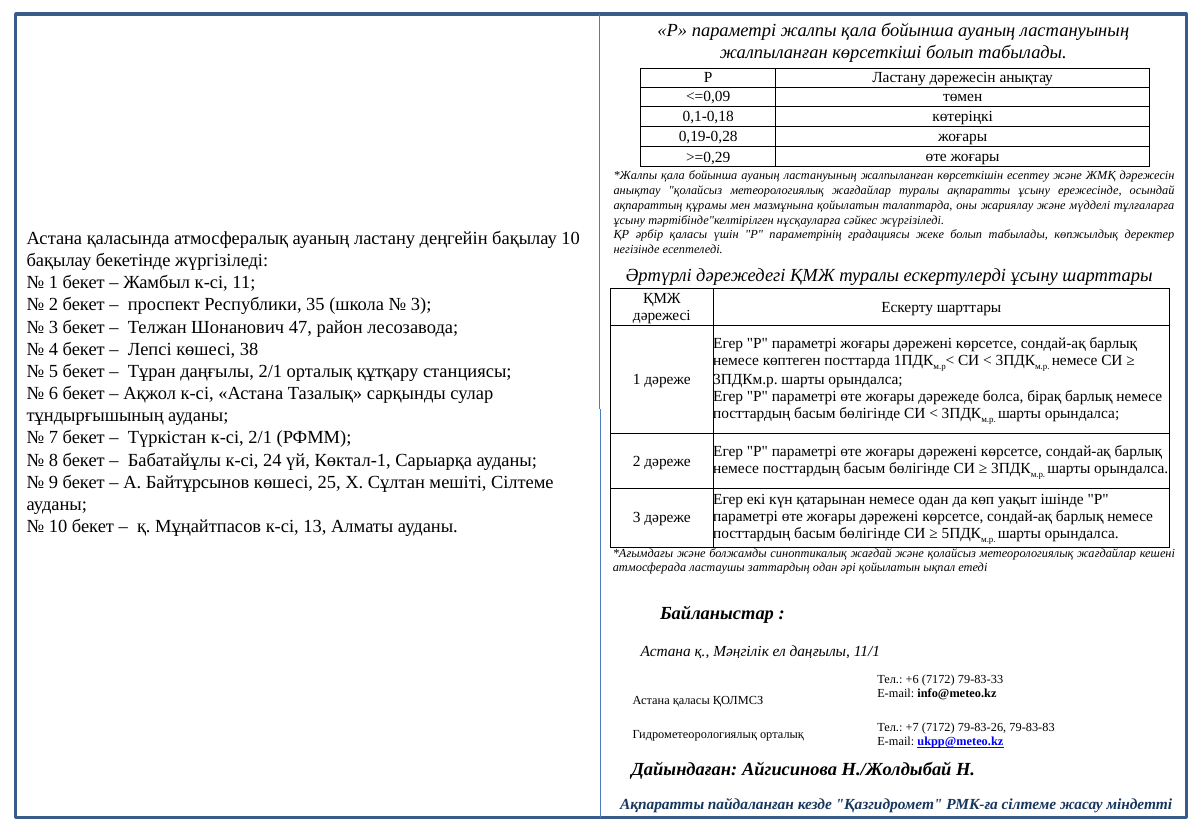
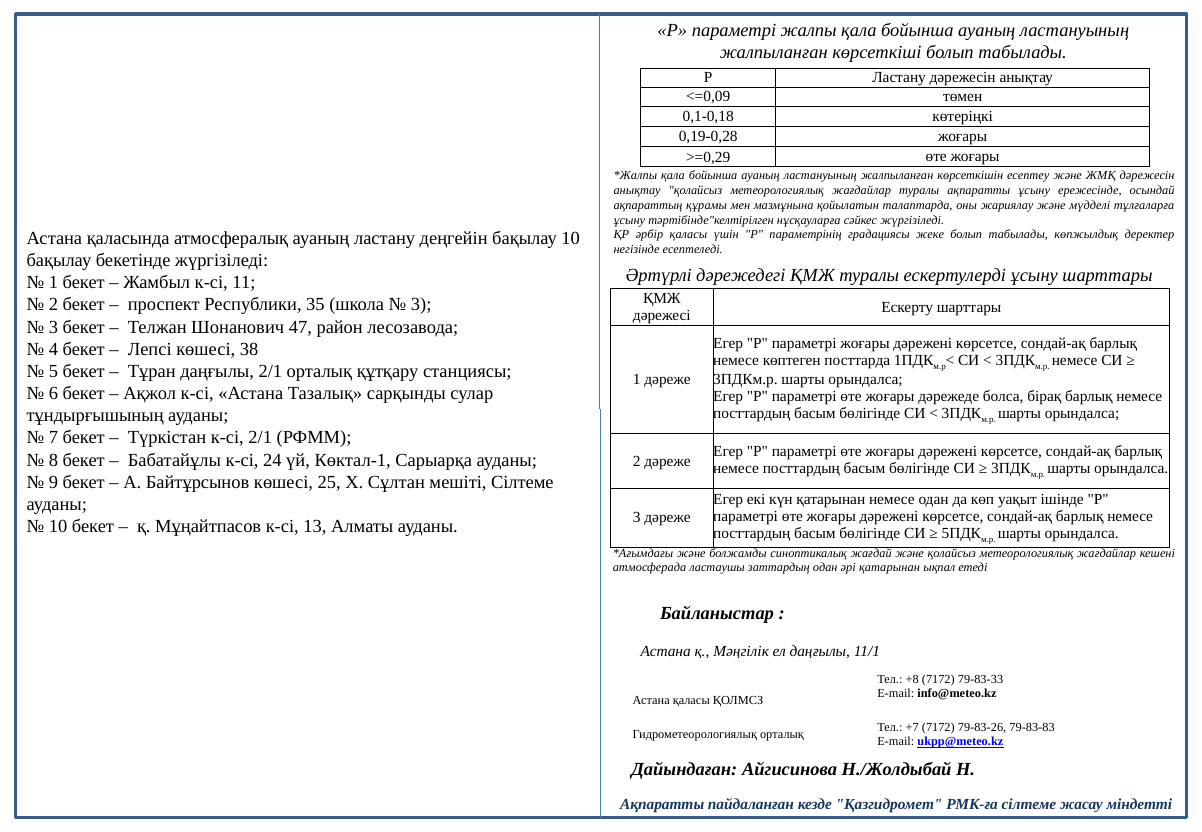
әрі қойылатын: қойылатын -> қатарынан (889, 568)
+6: +6 -> +8 (912, 680)
